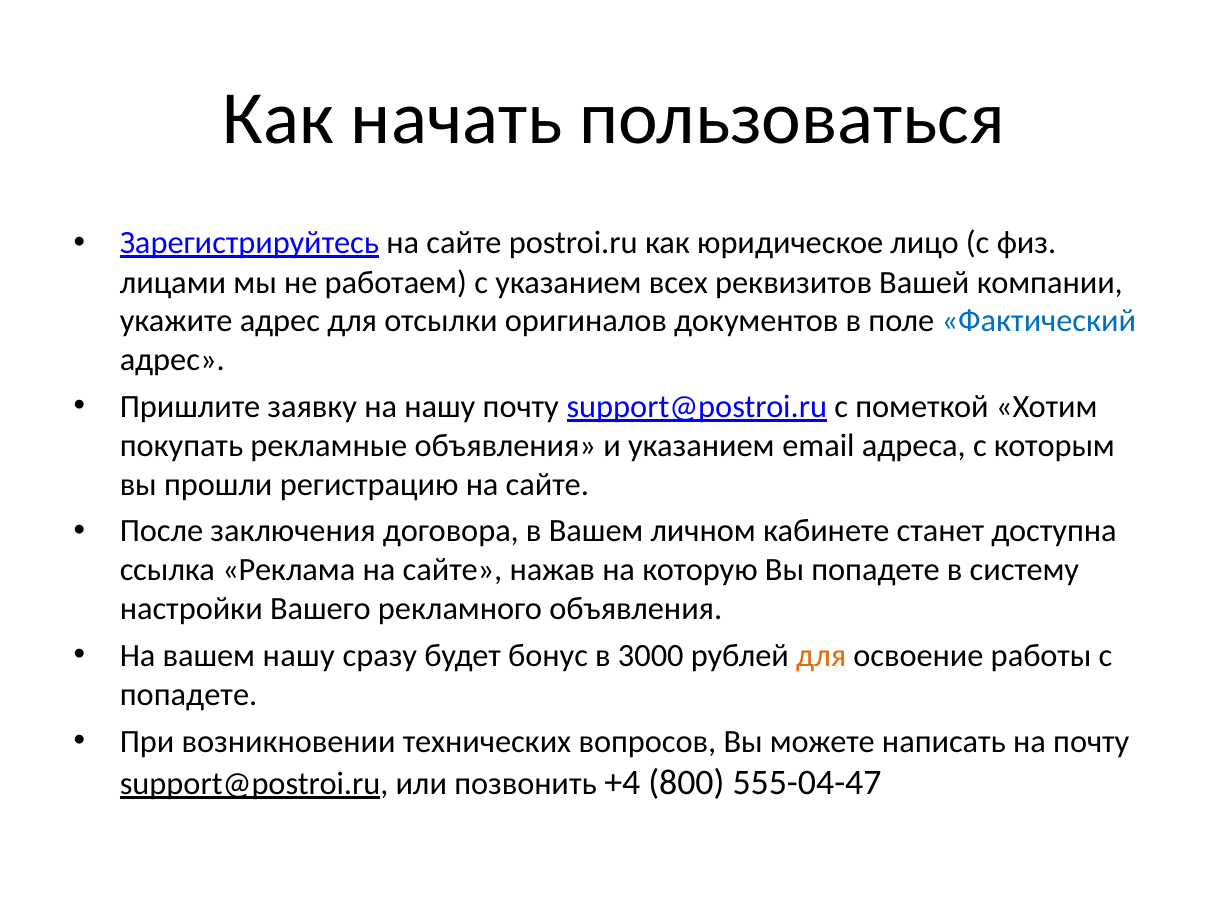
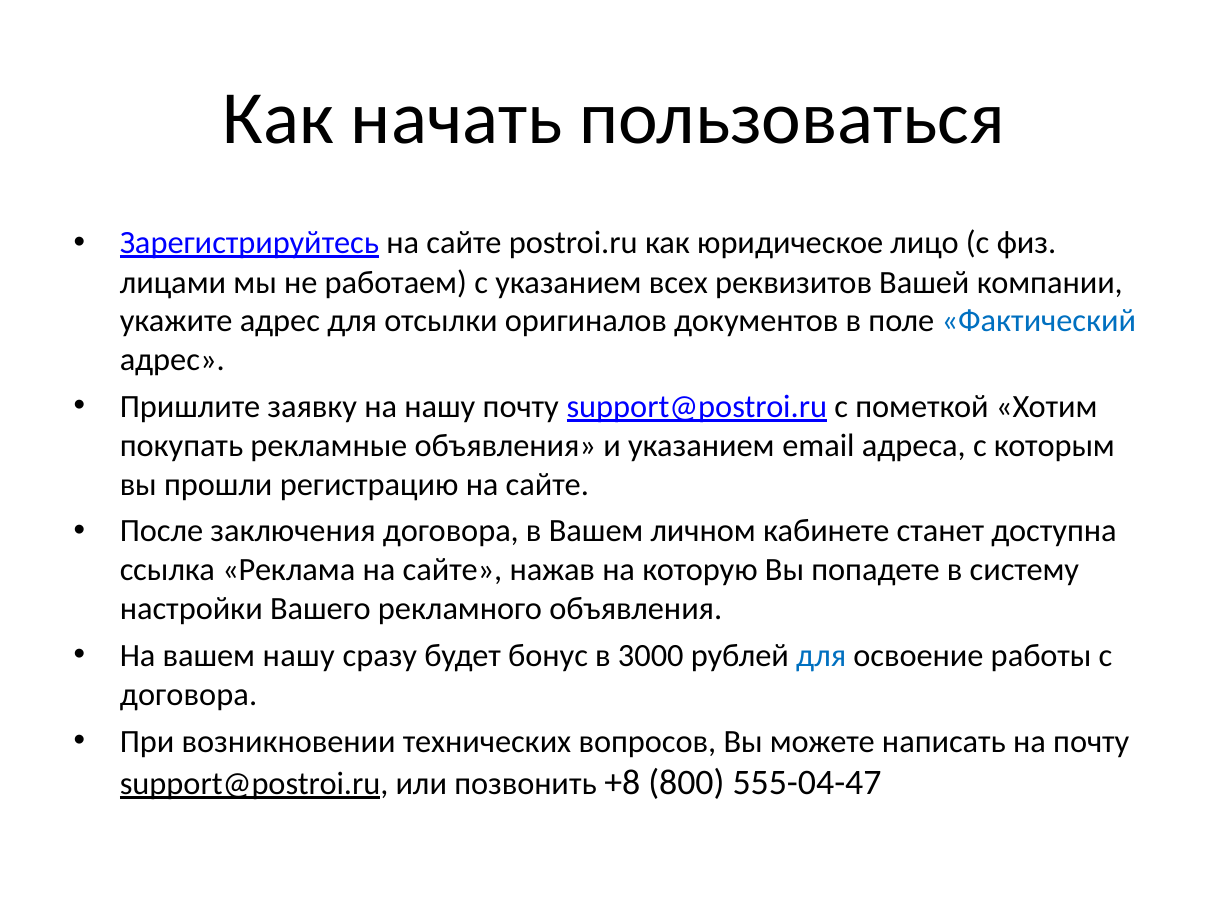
для colour: orange -> blue (821, 655)
попадете: попадете -> договора (189, 694)
+4: +4 -> +8 (622, 783)
